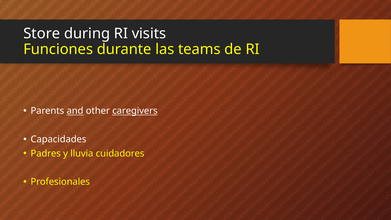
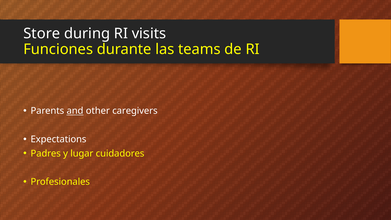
caregivers underline: present -> none (135, 111)
Capacidades: Capacidades -> Expectations (59, 139)
lluvia: lluvia -> lugar (82, 153)
